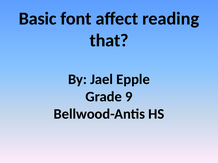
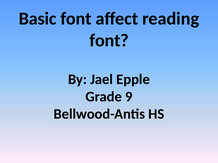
that: that -> font (109, 40)
